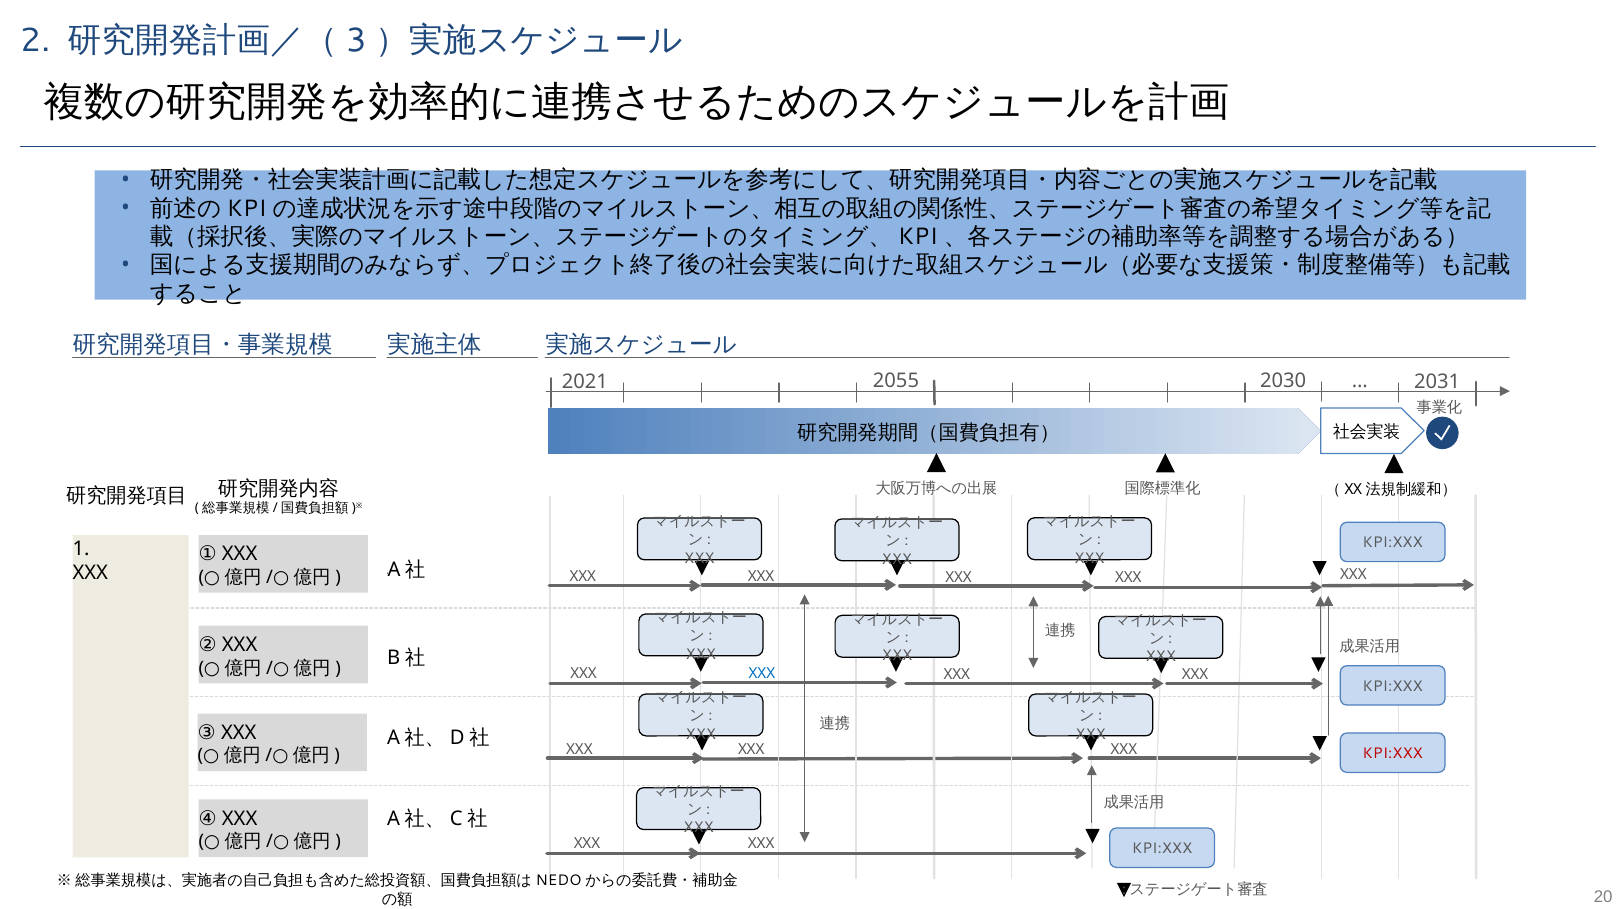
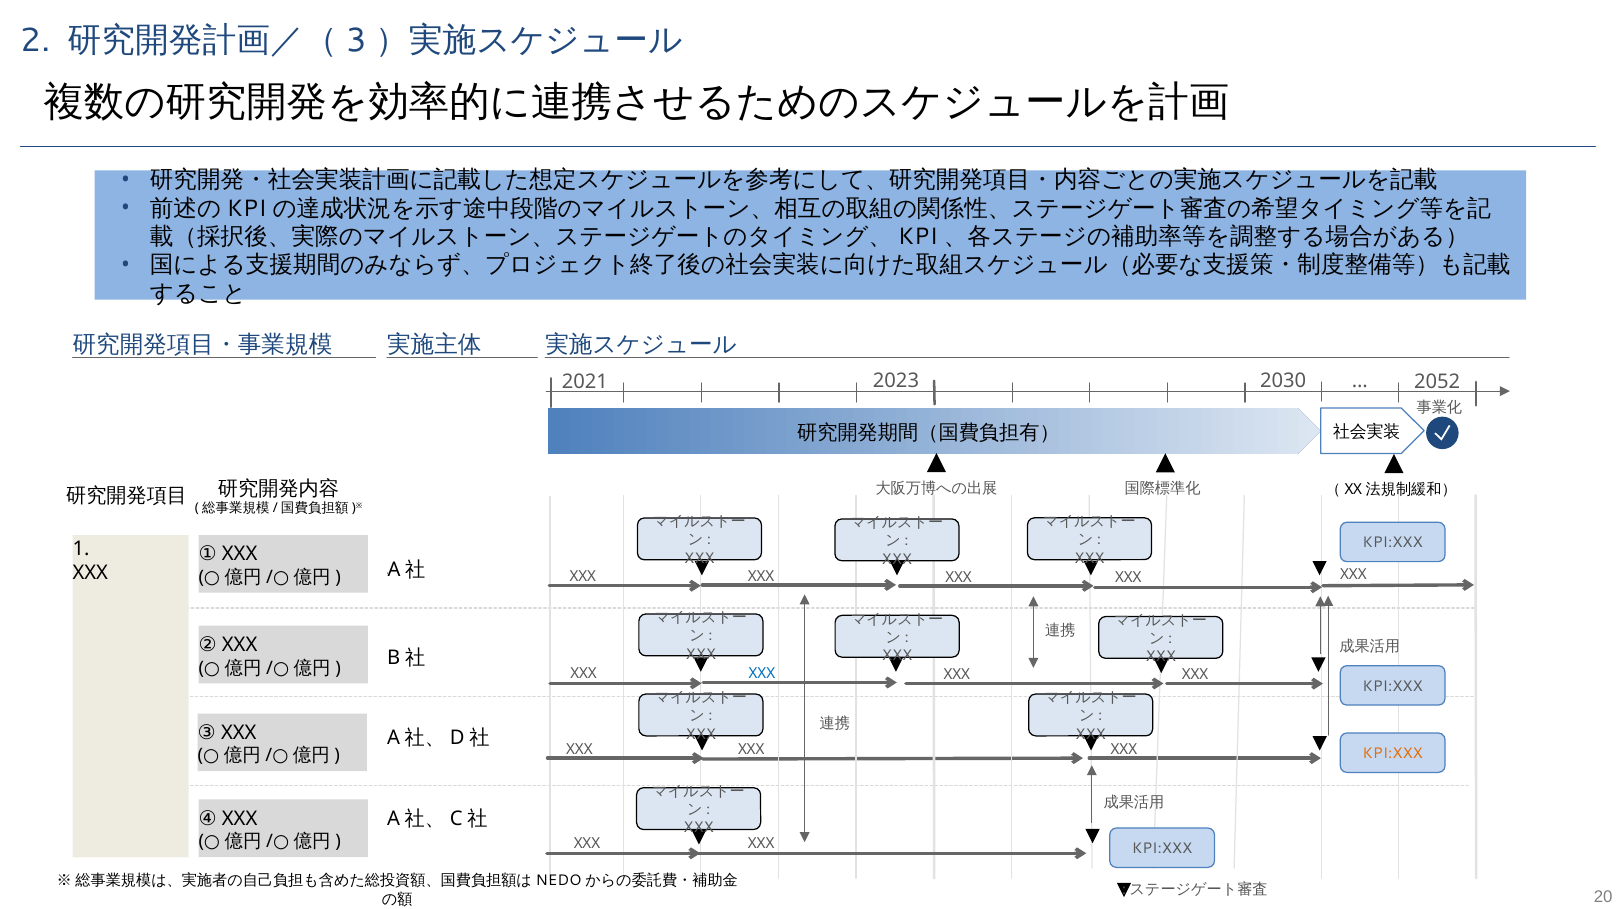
2055: 2055 -> 2023 (896, 381)
2031: 2031 -> 2052 (1437, 382)
KPI:XXX colour: red -> orange (1393, 754)
